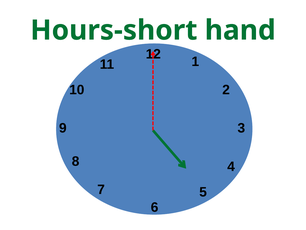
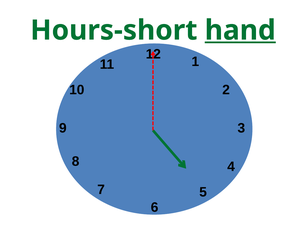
hand underline: none -> present (240, 30)
